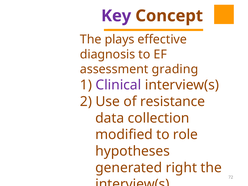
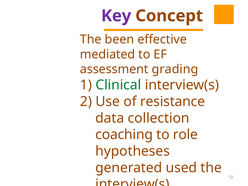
plays: plays -> been (119, 39)
diagnosis: diagnosis -> mediated (108, 54)
Clinical colour: purple -> green (118, 85)
modified: modified -> coaching (124, 135)
right: right -> used (181, 168)
